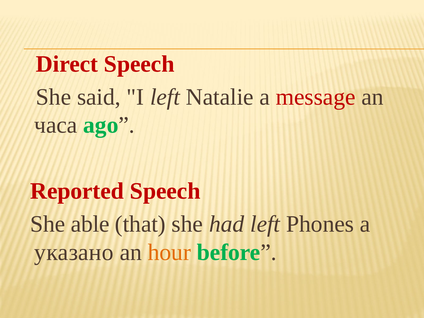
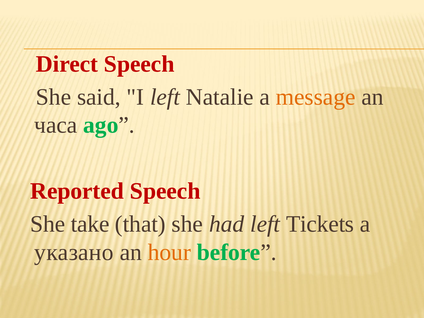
message colour: red -> orange (316, 97)
able: able -> take (90, 224)
Phones: Phones -> Tickets (320, 224)
